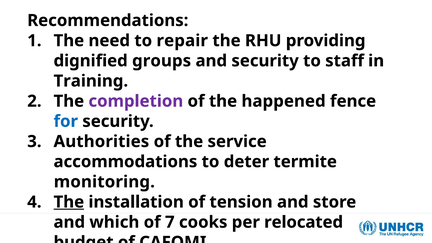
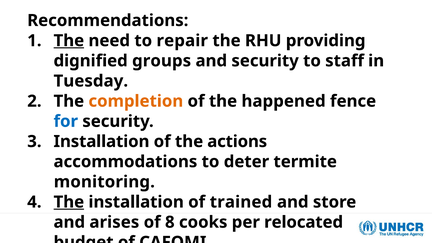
The underline: none -> present (69, 41)
Training: Training -> Tuesday (91, 81)
completion colour: purple -> orange (136, 101)
3 Authorities: Authorities -> Installation (101, 142)
service: service -> actions (237, 142)
tension: tension -> trained (241, 202)
which: which -> arises (114, 222)
7: 7 -> 8 (170, 222)
